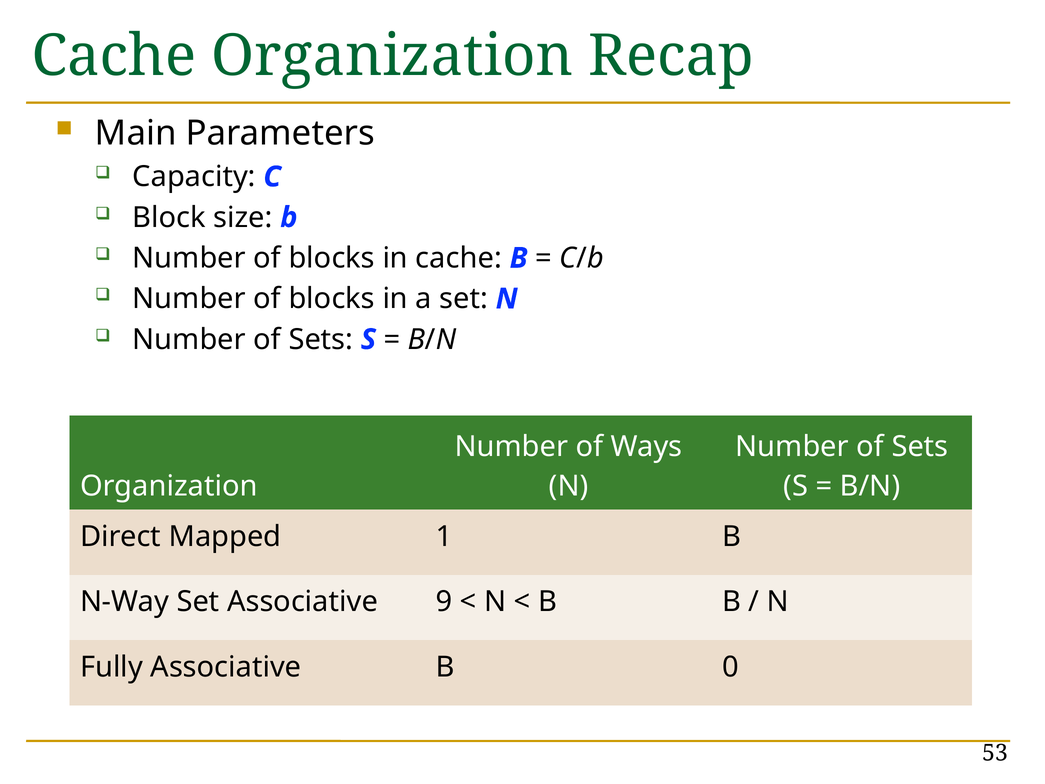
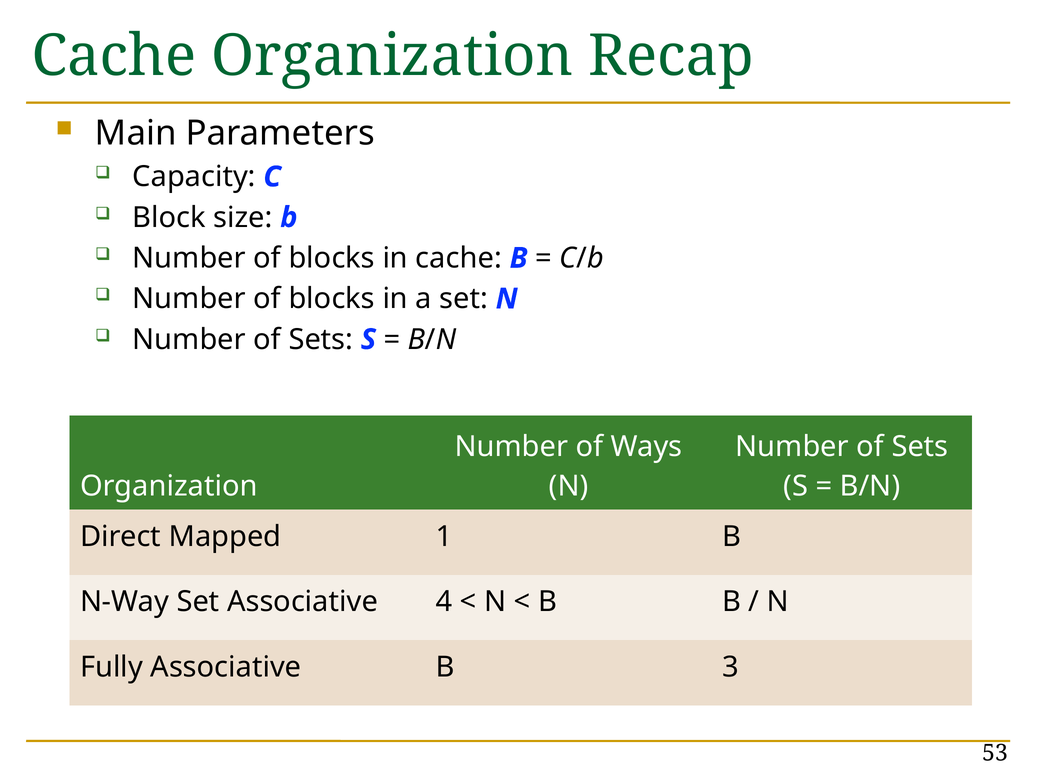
9: 9 -> 4 (444, 601)
0: 0 -> 3 (730, 667)
